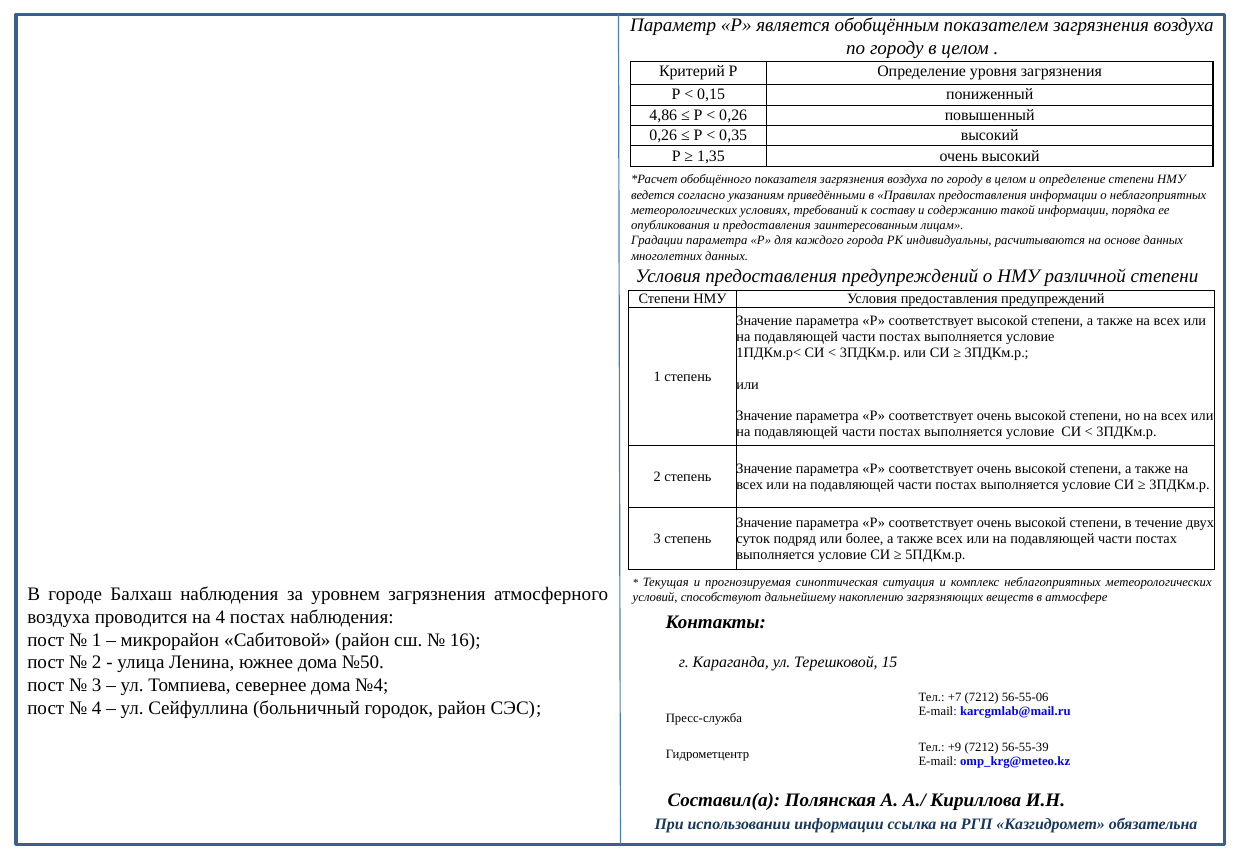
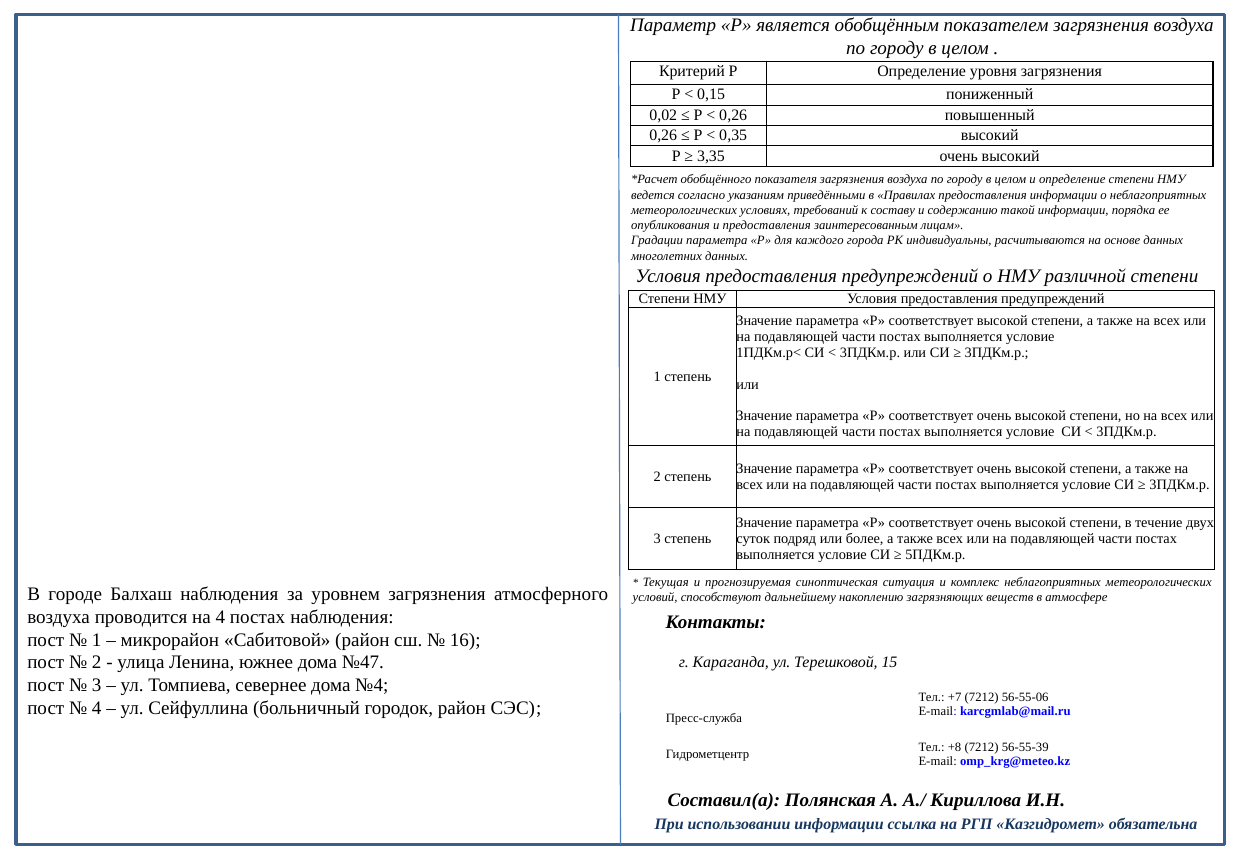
4,86: 4,86 -> 0,02 (663, 115)
1,35: 1,35 -> 3,35 (711, 156)
№50: №50 -> №47 (363, 663)
+9: +9 -> +8 (955, 747)
